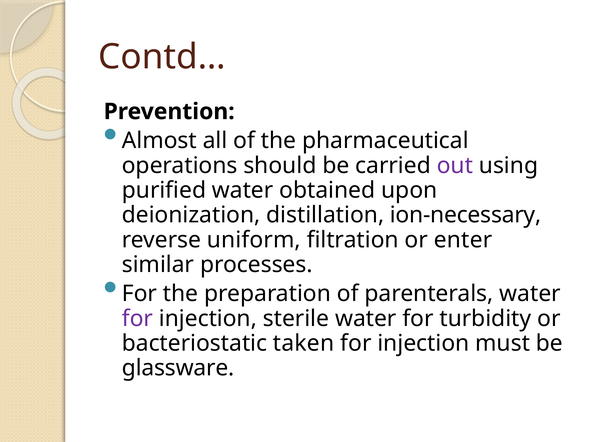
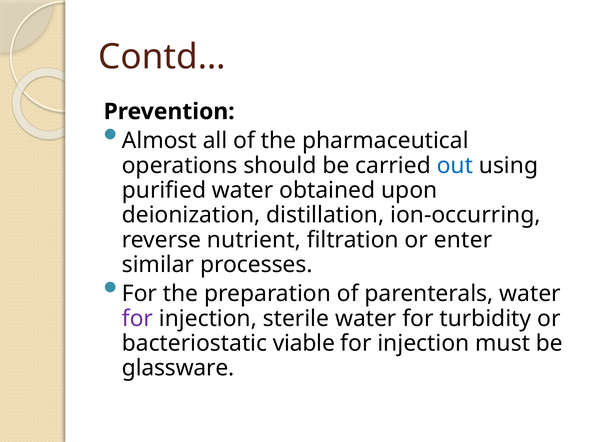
out colour: purple -> blue (455, 165)
ion-necessary: ion-necessary -> ion-occurring (465, 215)
uniform: uniform -> nutrient (254, 240)
taken: taken -> viable (304, 343)
